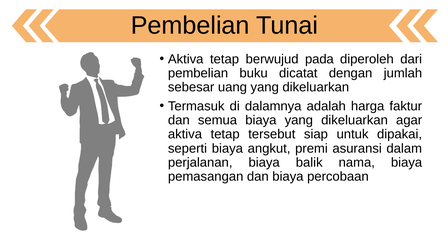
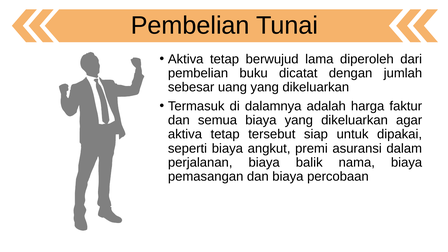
pada: pada -> lama (319, 59)
